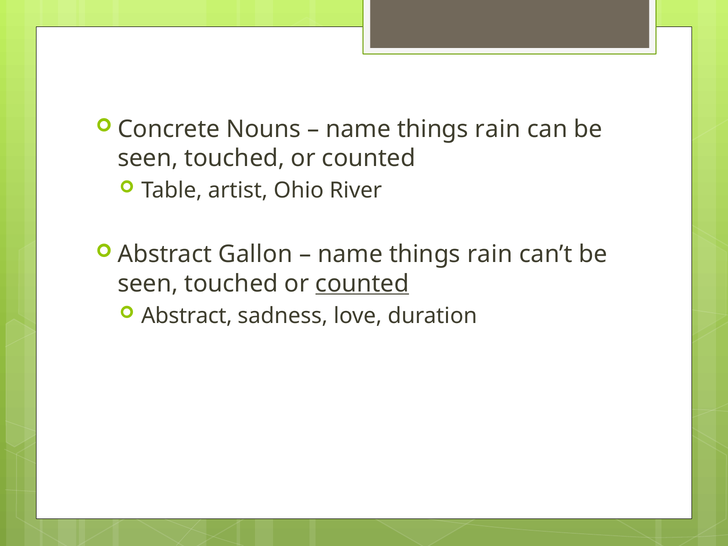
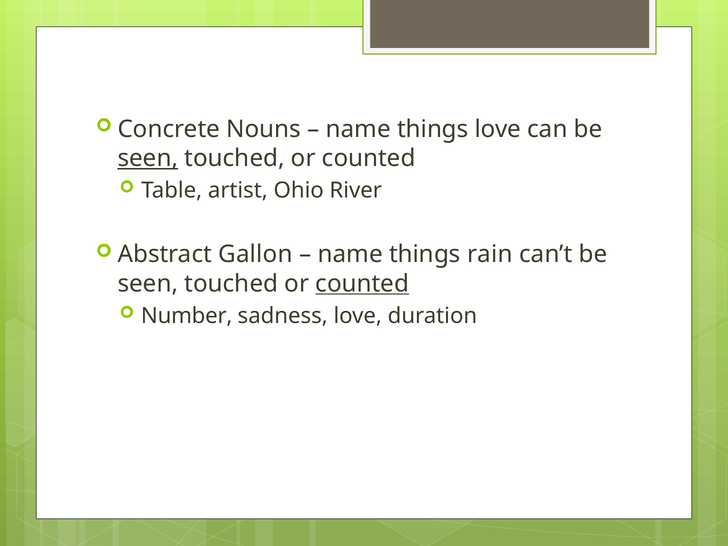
rain: rain -> love (498, 129)
seen underline: none -> present (148, 158)
Abstract: Abstract -> Number (187, 316)
